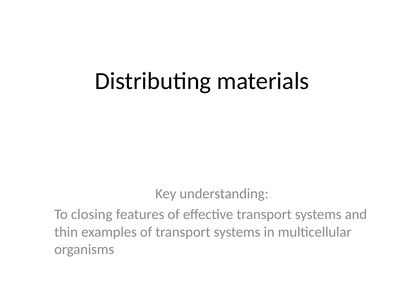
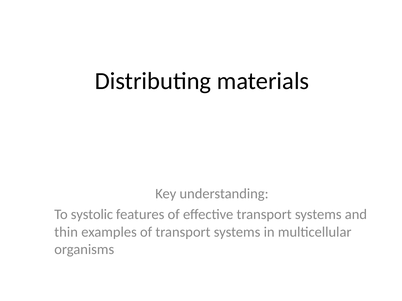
closing: closing -> systolic (92, 215)
